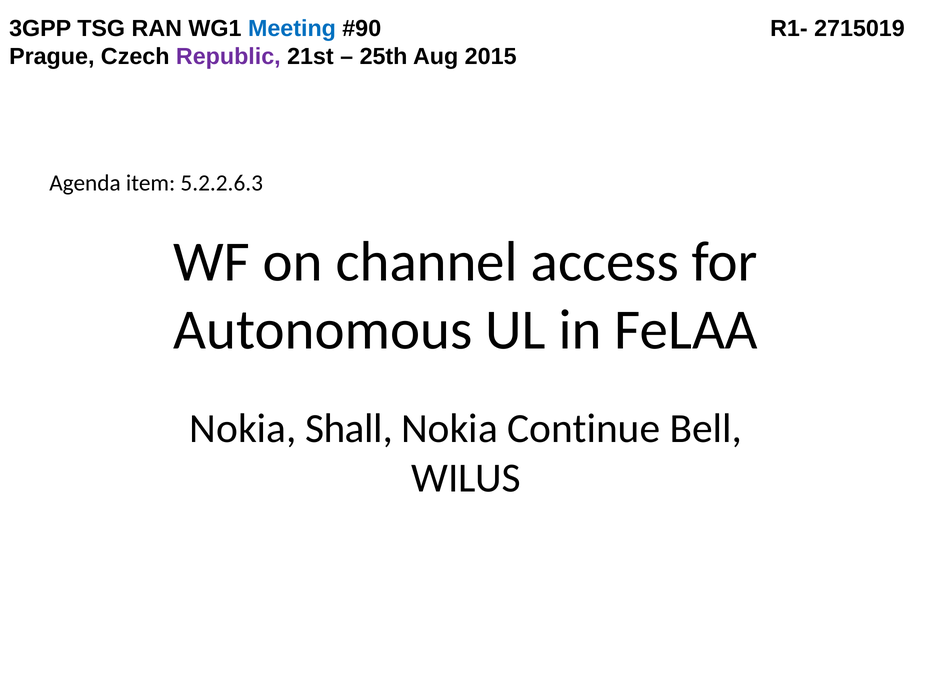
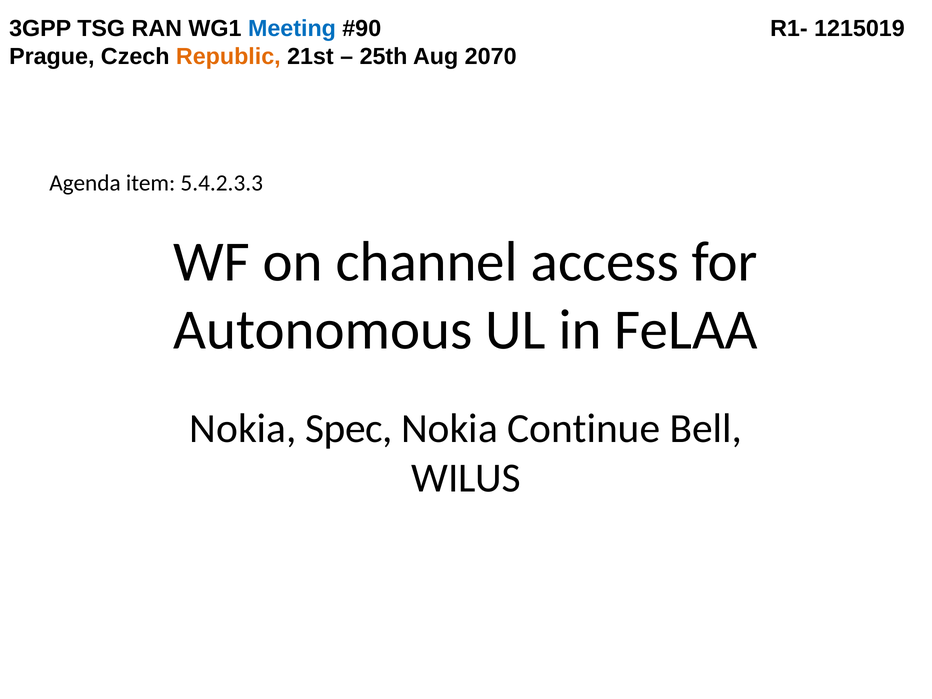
2715019: 2715019 -> 1215019 (859, 29)
Republic colour: purple -> orange (228, 57)
2015: 2015 -> 2070 (491, 57)
5.2.2.6.3: 5.2.2.6.3 -> 5.4.2.3.3 (222, 183)
Shall: Shall -> Spec (349, 429)
